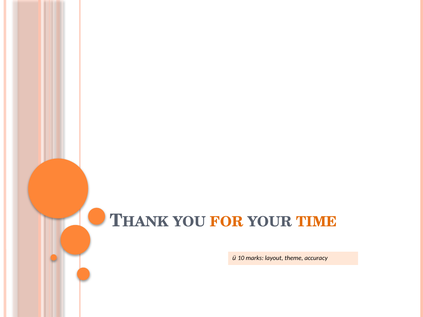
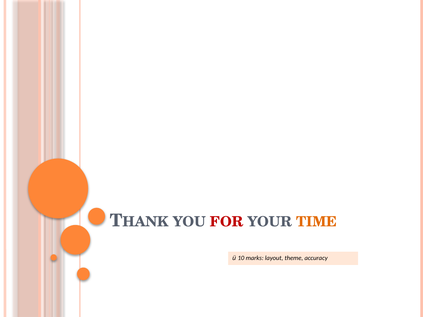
FOR colour: orange -> red (227, 222)
